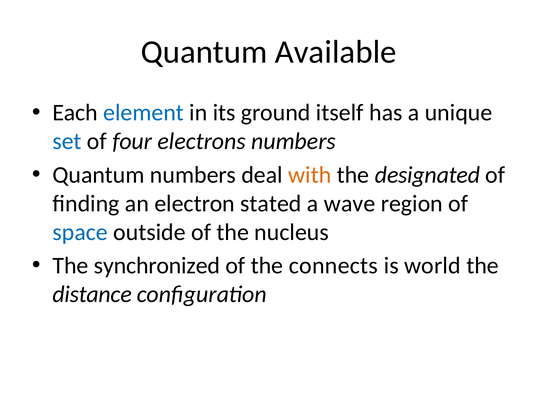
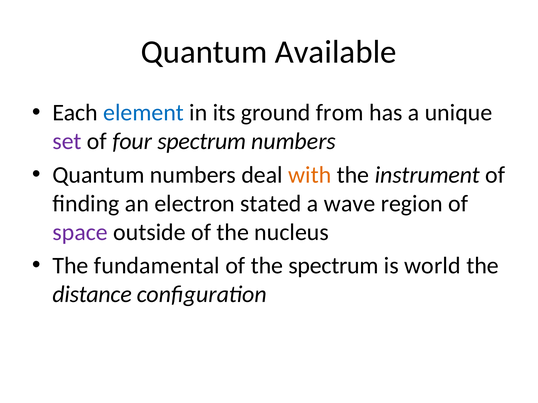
itself: itself -> from (340, 113)
set colour: blue -> purple (67, 142)
four electrons: electrons -> spectrum (202, 142)
designated: designated -> instrument (427, 175)
space colour: blue -> purple (80, 232)
synchronized: synchronized -> fundamental (157, 266)
the connects: connects -> spectrum (334, 266)
